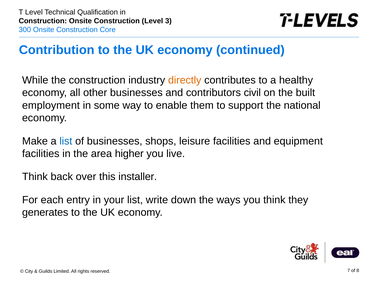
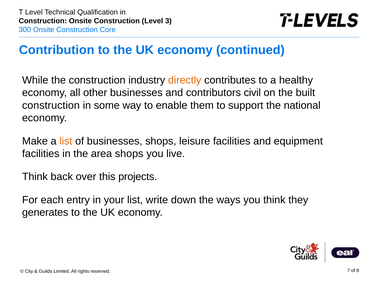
employment: employment -> construction (51, 106)
list colour: blue -> orange (66, 141)
area higher: higher -> shops (129, 154)
installer: installer -> projects (138, 177)
